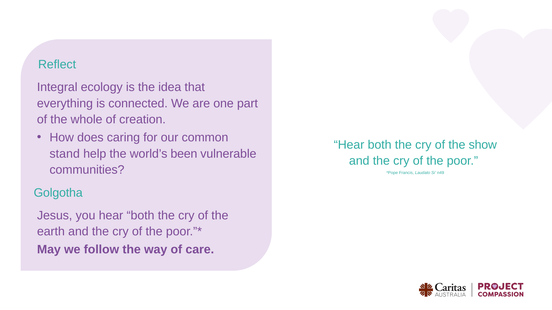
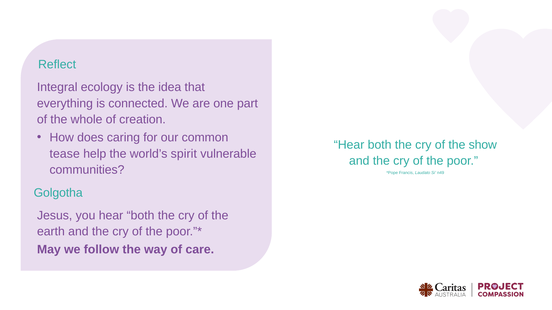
stand: stand -> tease (65, 154)
been: been -> spirit (184, 154)
